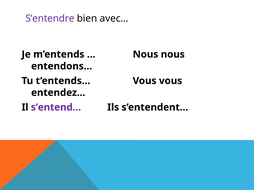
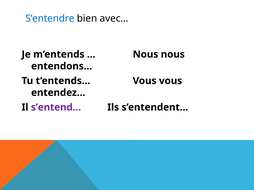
S’entendre colour: purple -> blue (50, 18)
